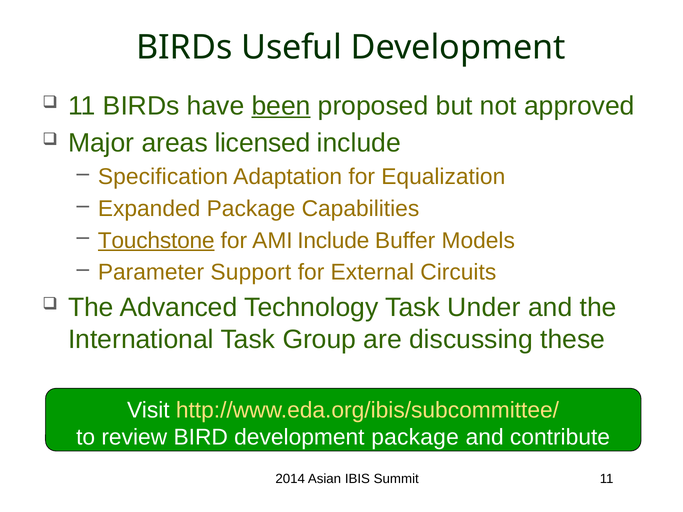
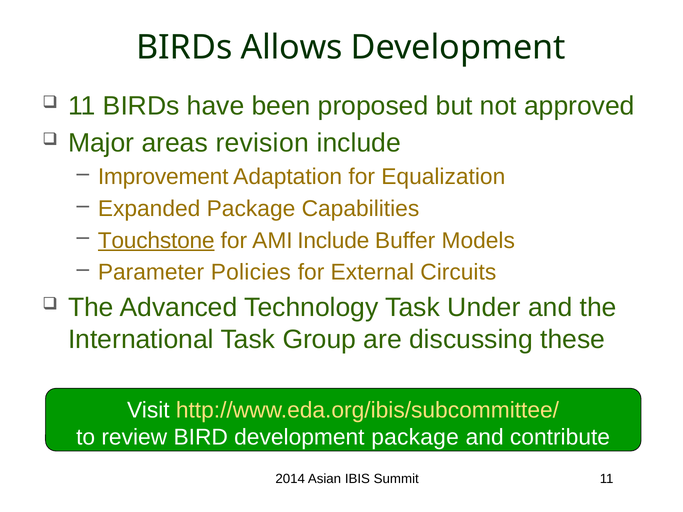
Useful: Useful -> Allows (292, 47)
been underline: present -> none (281, 106)
licensed: licensed -> revision (262, 143)
Specification: Specification -> Improvement (163, 177)
Support: Support -> Policies (251, 273)
